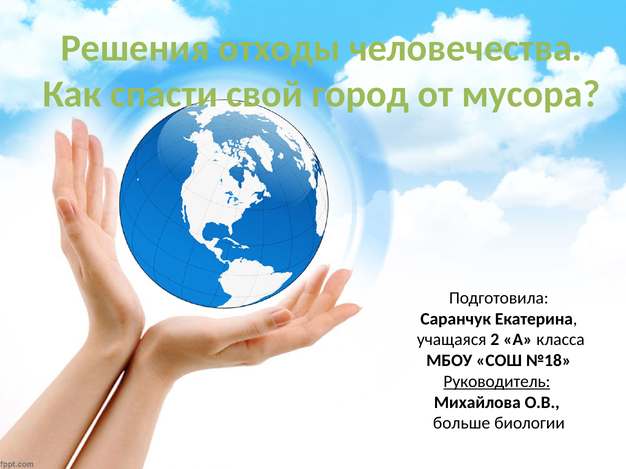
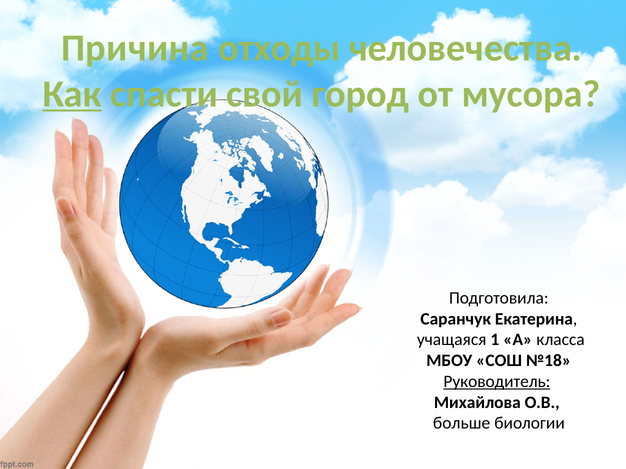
Решения: Решения -> Причина (135, 48)
Как underline: none -> present (72, 94)
2: 2 -> 1 (495, 340)
